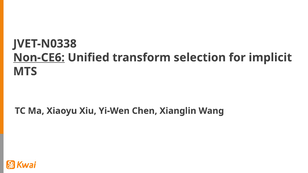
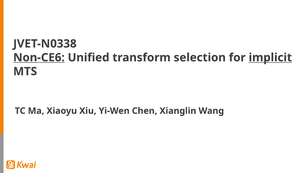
implicit underline: none -> present (270, 58)
